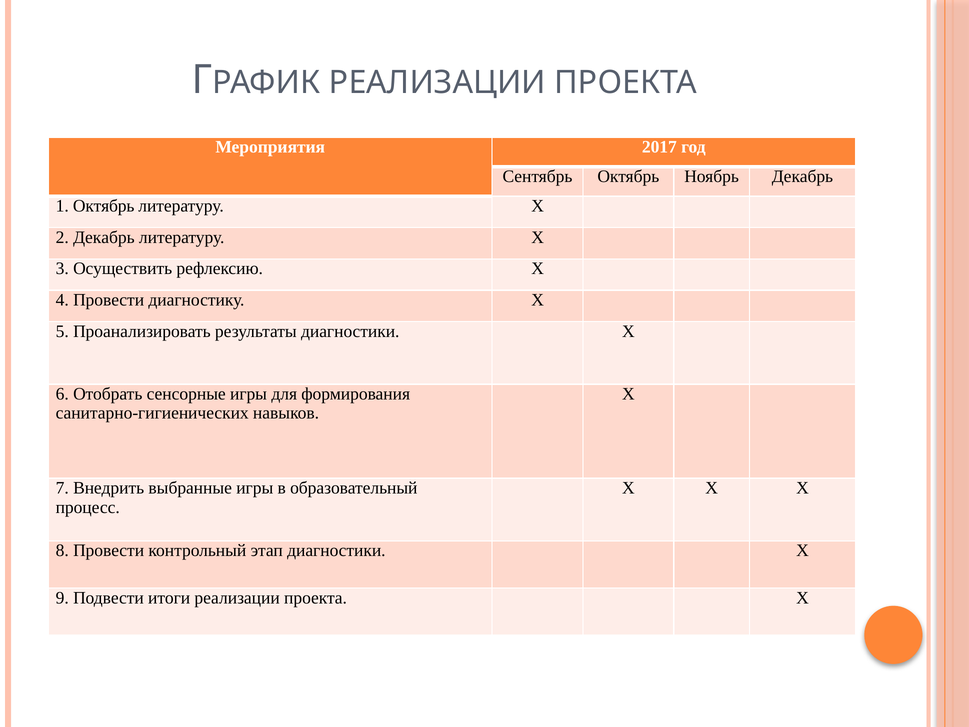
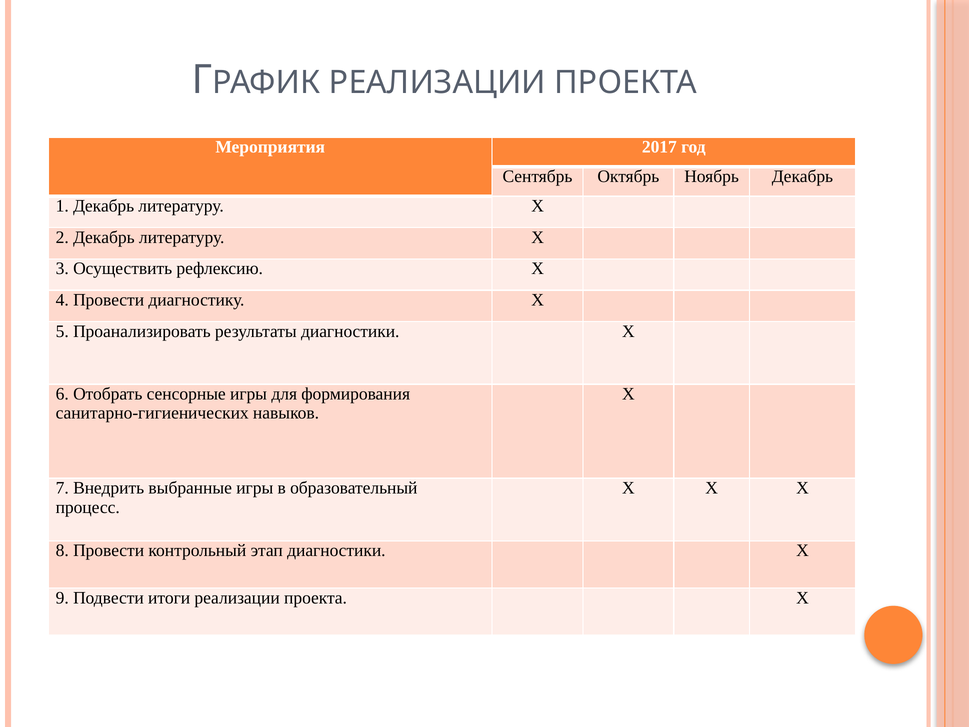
1 Октябрь: Октябрь -> Декабрь (104, 206)
